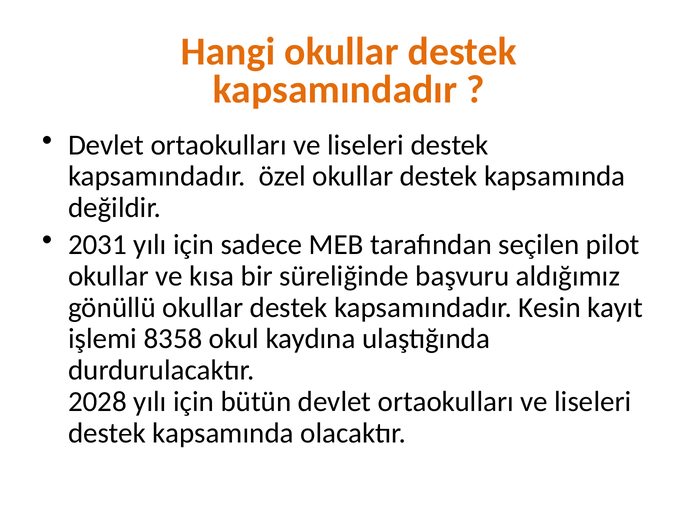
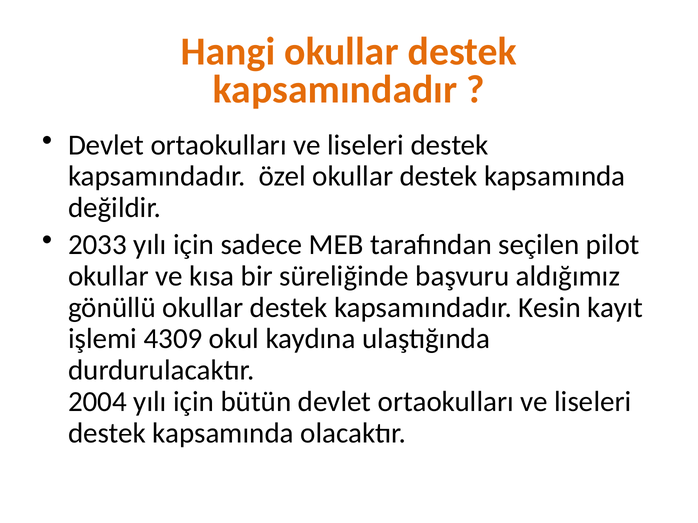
2031: 2031 -> 2033 (97, 245)
8358: 8358 -> 4309 (173, 339)
2028: 2028 -> 2004 (97, 402)
